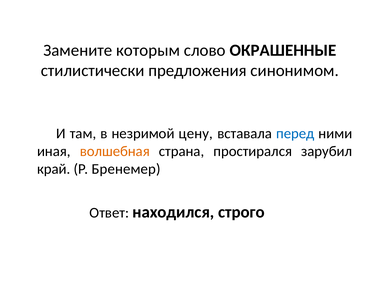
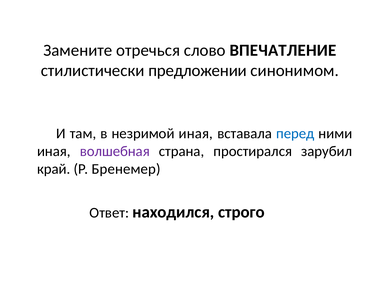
которым: которым -> отречься (148, 50)
ОКРАШЕННЫЕ: ОКРАШЕННЫЕ -> ВПЕЧАТЛЕНИЕ (283, 50)
предложения: предложения -> предложении (198, 70)
незримой цену: цену -> иная (196, 133)
волшебная colour: orange -> purple (115, 151)
